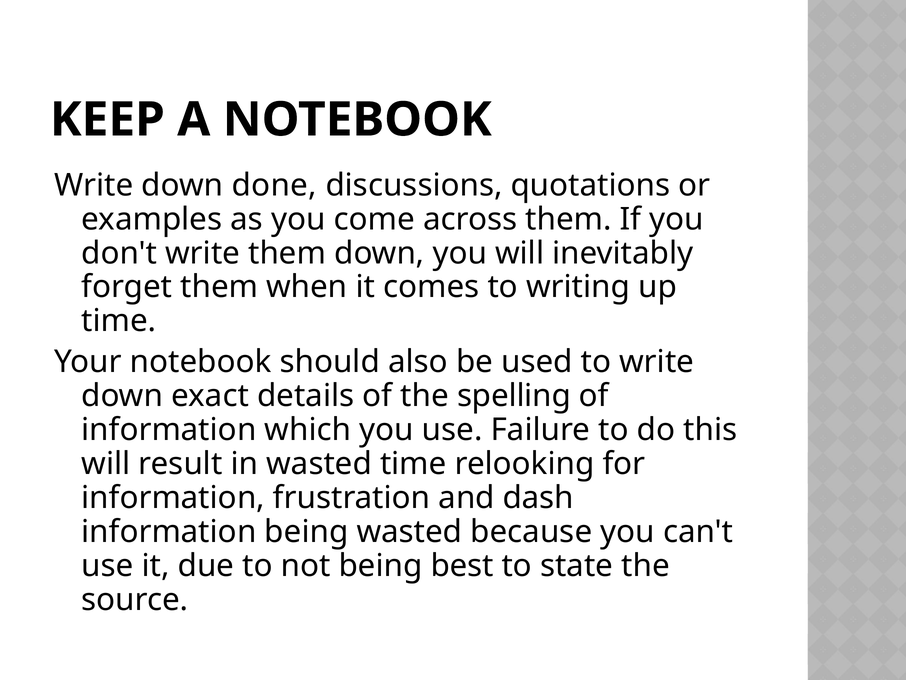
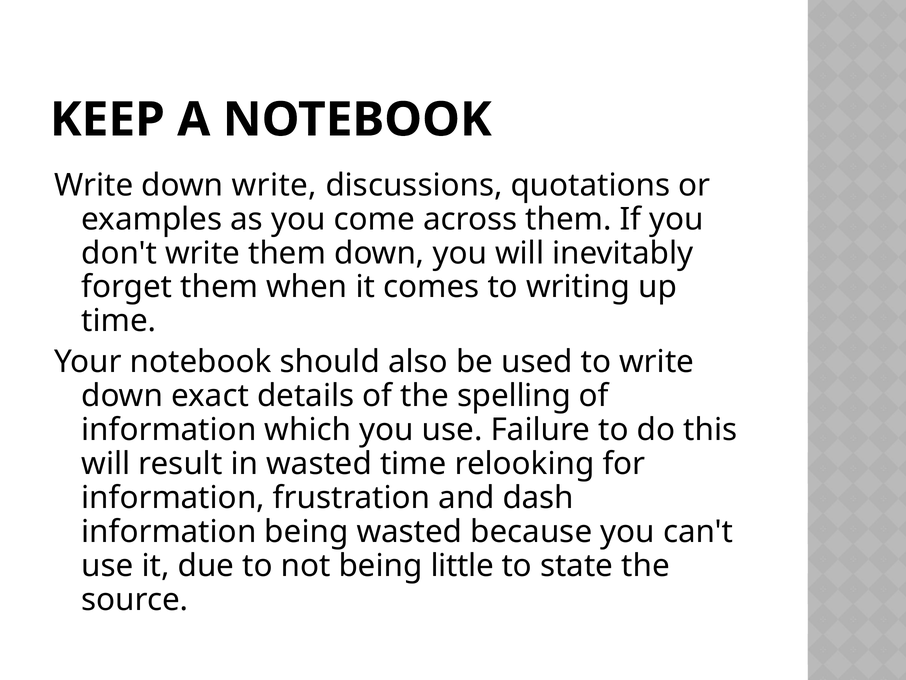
down done: done -> write (274, 185)
best: best -> little (462, 565)
